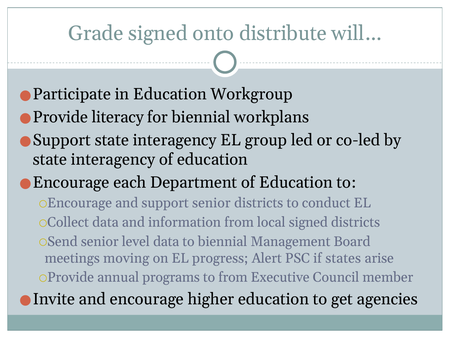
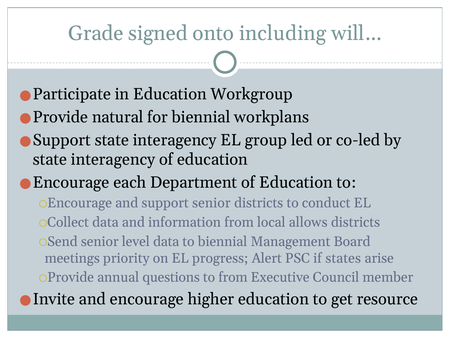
distribute: distribute -> including (283, 33)
literacy: literacy -> natural (118, 117)
local signed: signed -> allows (308, 222)
moving: moving -> priority (126, 258)
programs: programs -> questions (171, 277)
agencies: agencies -> resource (387, 299)
